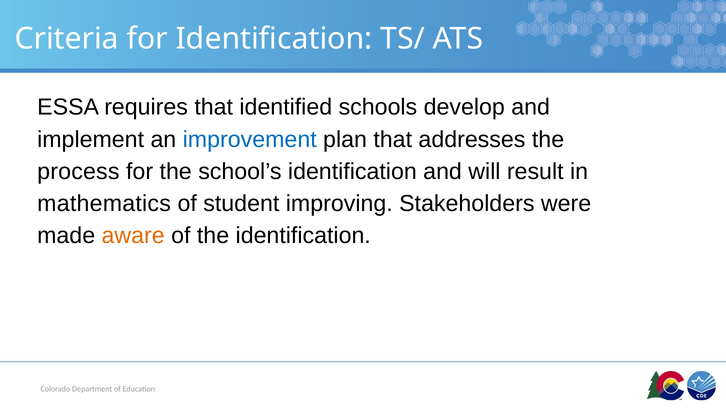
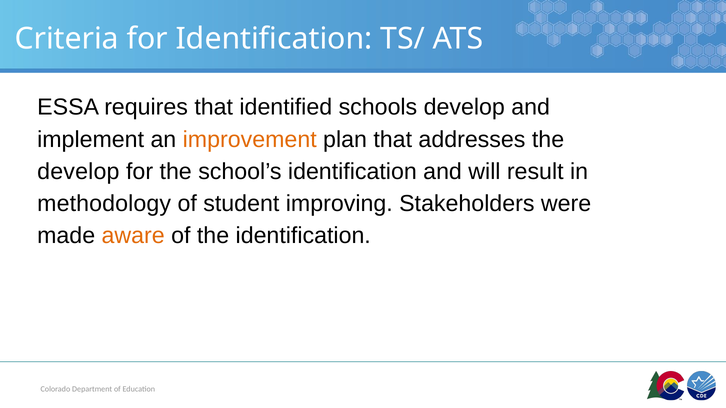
improvement colour: blue -> orange (250, 140)
process: process -> develop (78, 172)
mathematics: mathematics -> methodology (104, 204)
